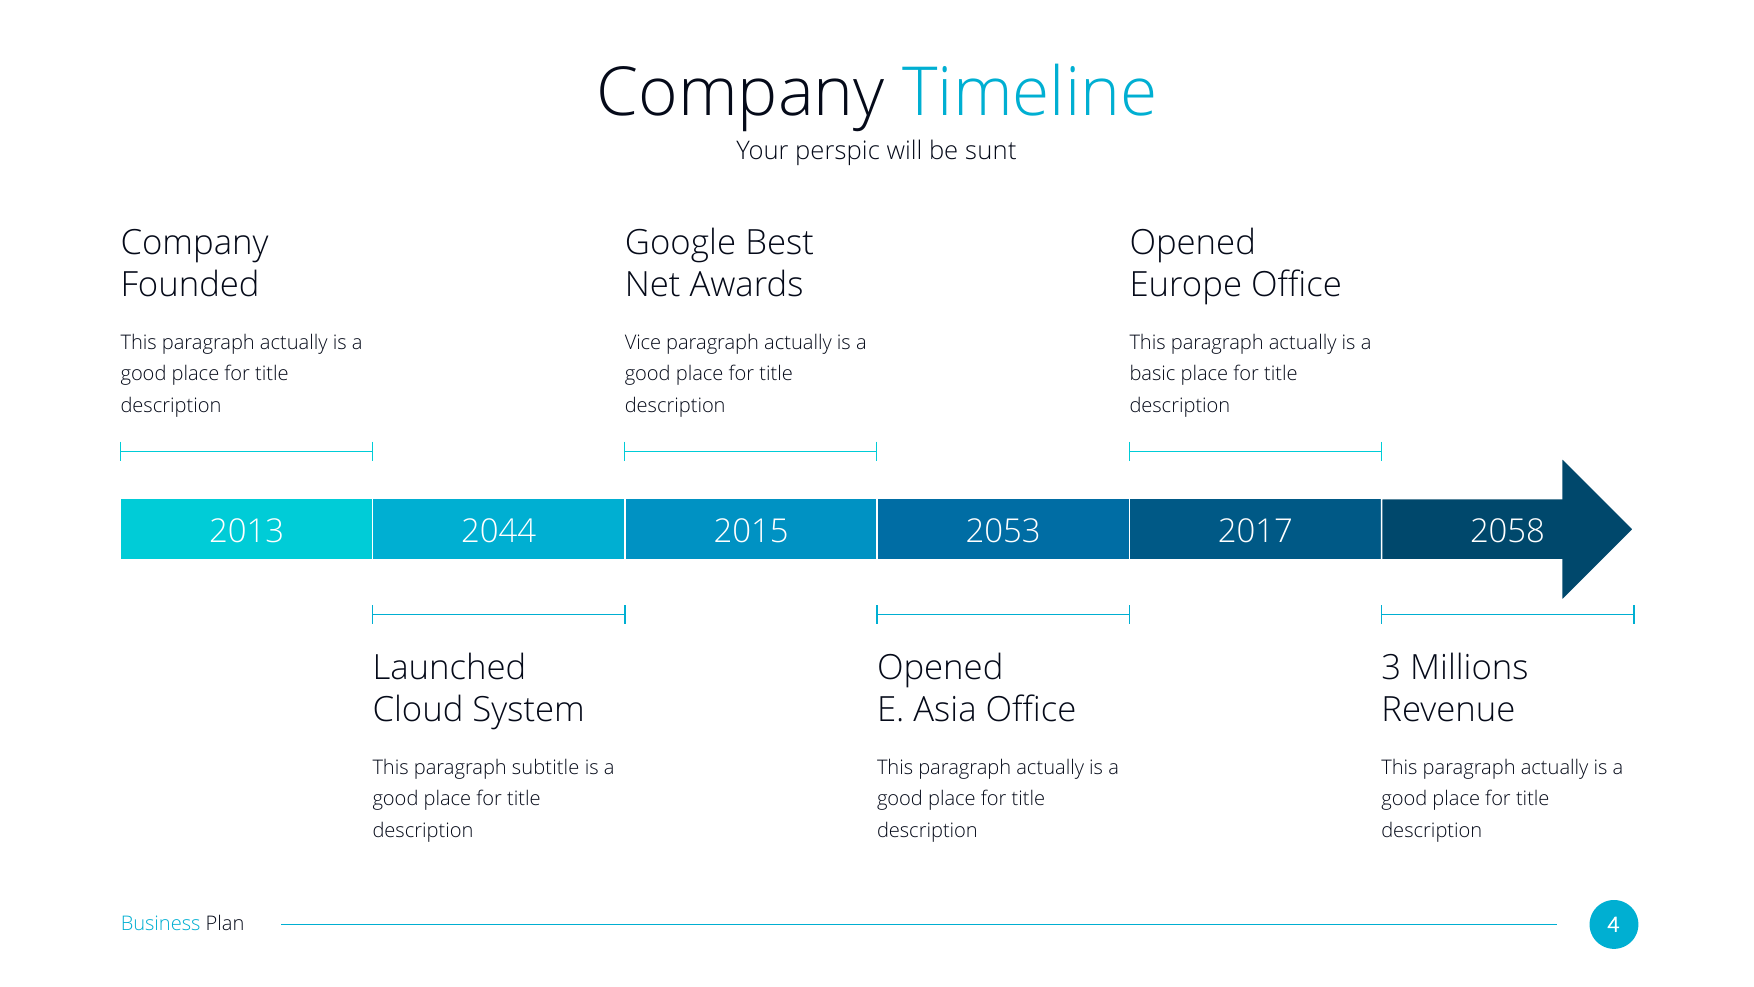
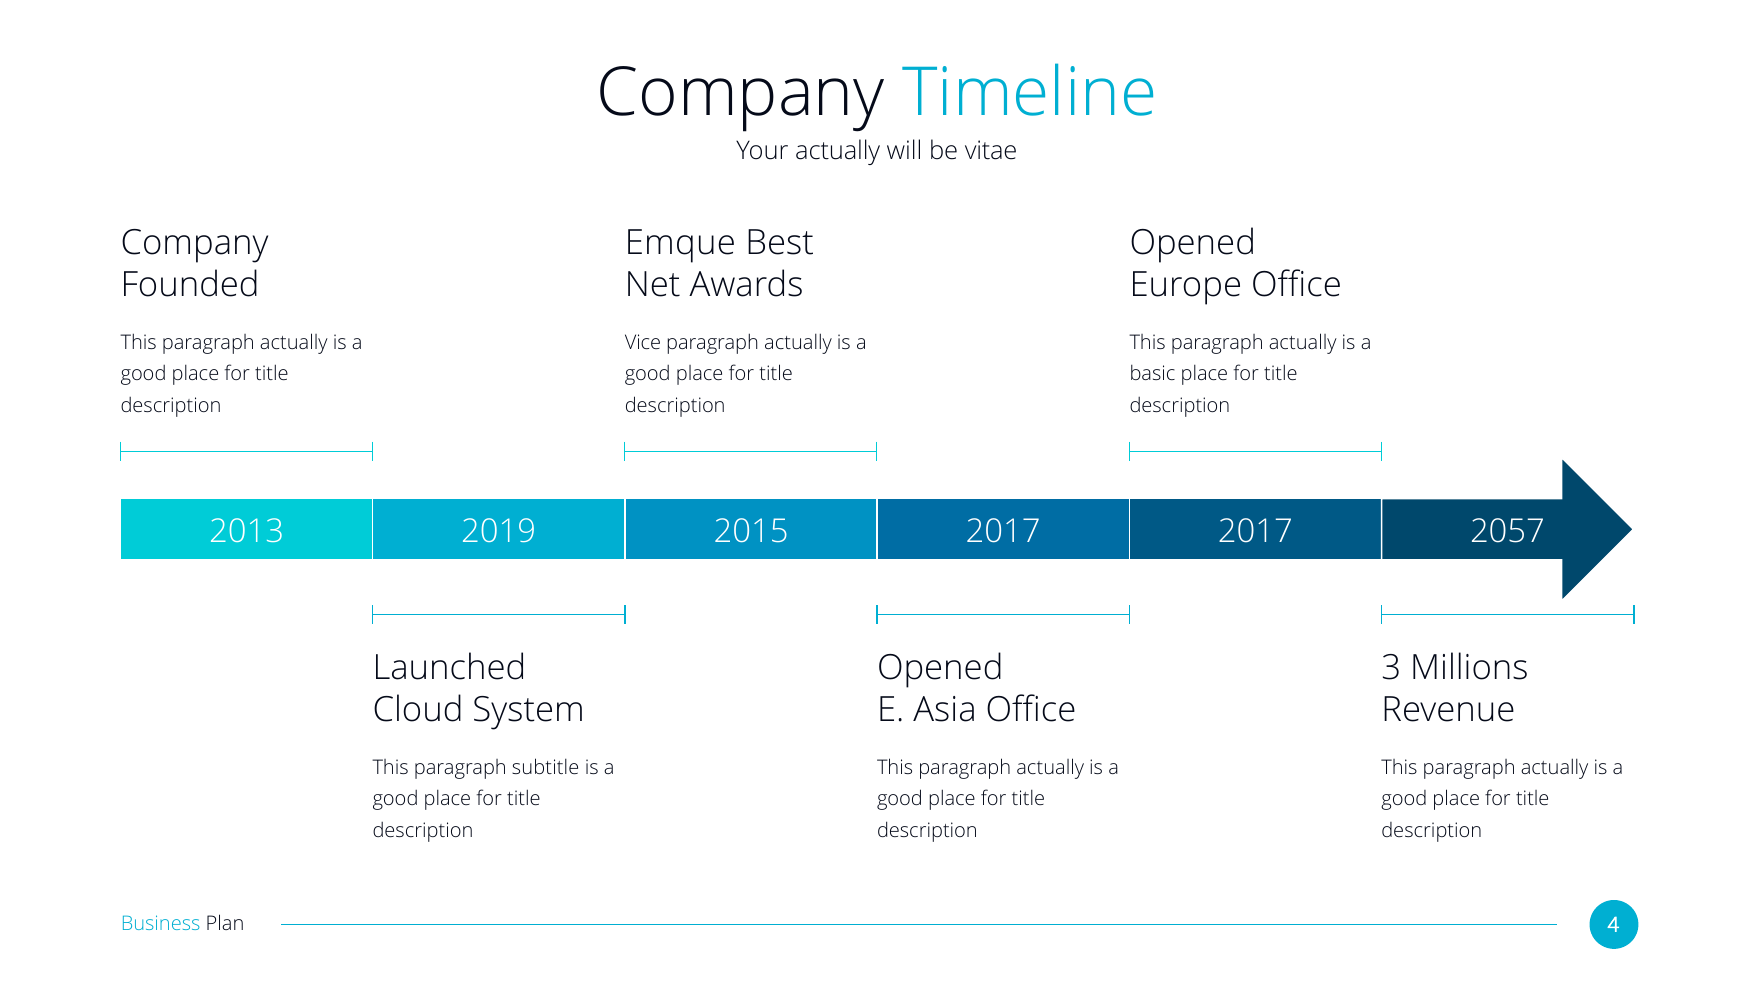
Your perspic: perspic -> actually (838, 151)
sunt: sunt -> vitae (991, 151)
Google: Google -> Emque (680, 243)
2044: 2044 -> 2019 (499, 531)
2015 2053: 2053 -> 2017 (1003, 531)
2058: 2058 -> 2057 (1507, 531)
